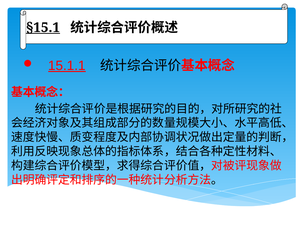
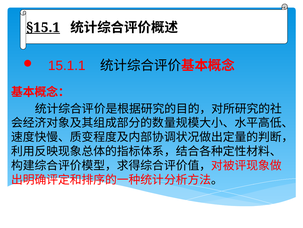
15.1.1 underline: present -> none (67, 65)
